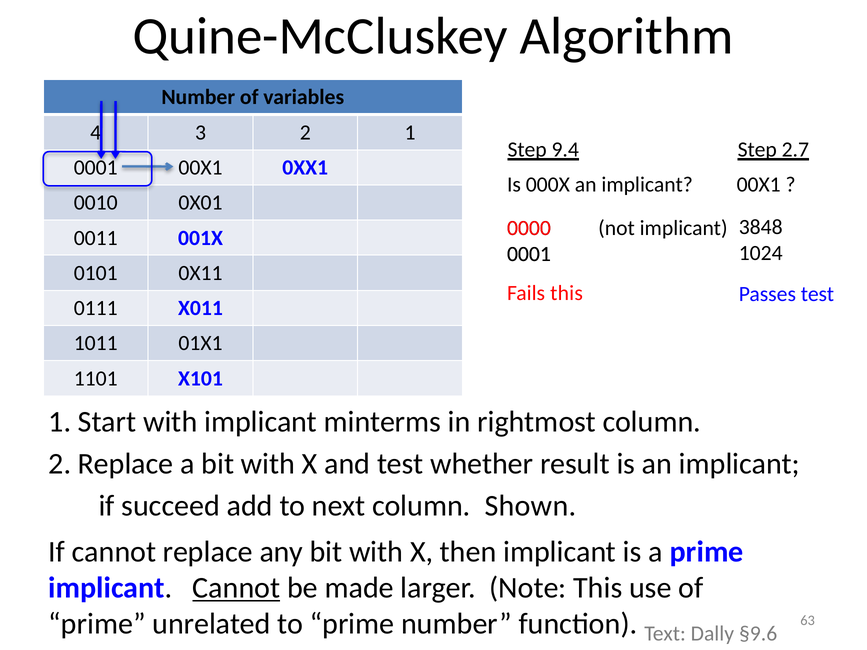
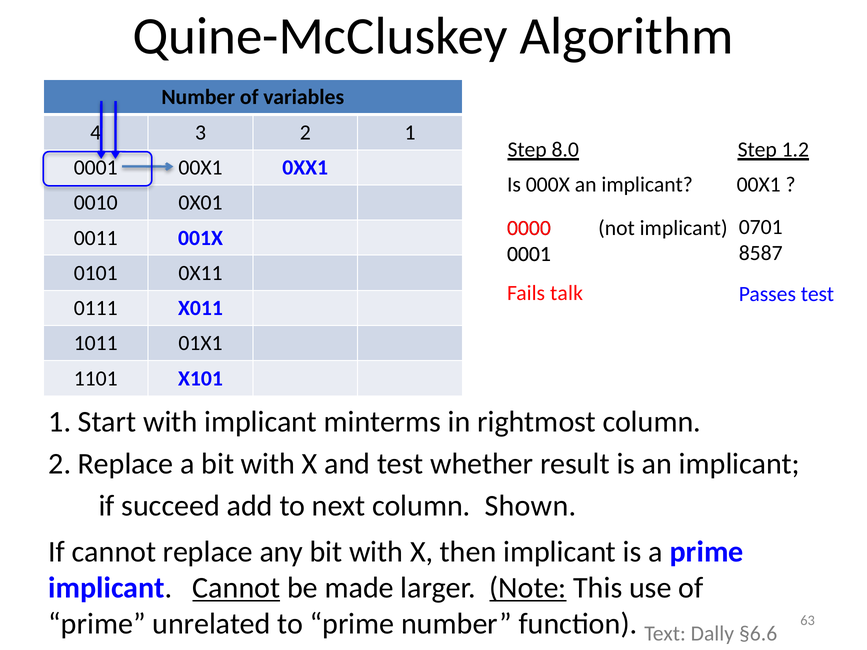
9.4: 9.4 -> 8.0 (565, 150)
2.7: 2.7 -> 1.2 (795, 150)
3848: 3848 -> 0701 (761, 227)
1024: 1024 -> 8587 (761, 253)
Fails this: this -> talk (567, 293)
Note underline: none -> present (528, 588)
§9.6: §9.6 -> §6.6 (758, 634)
